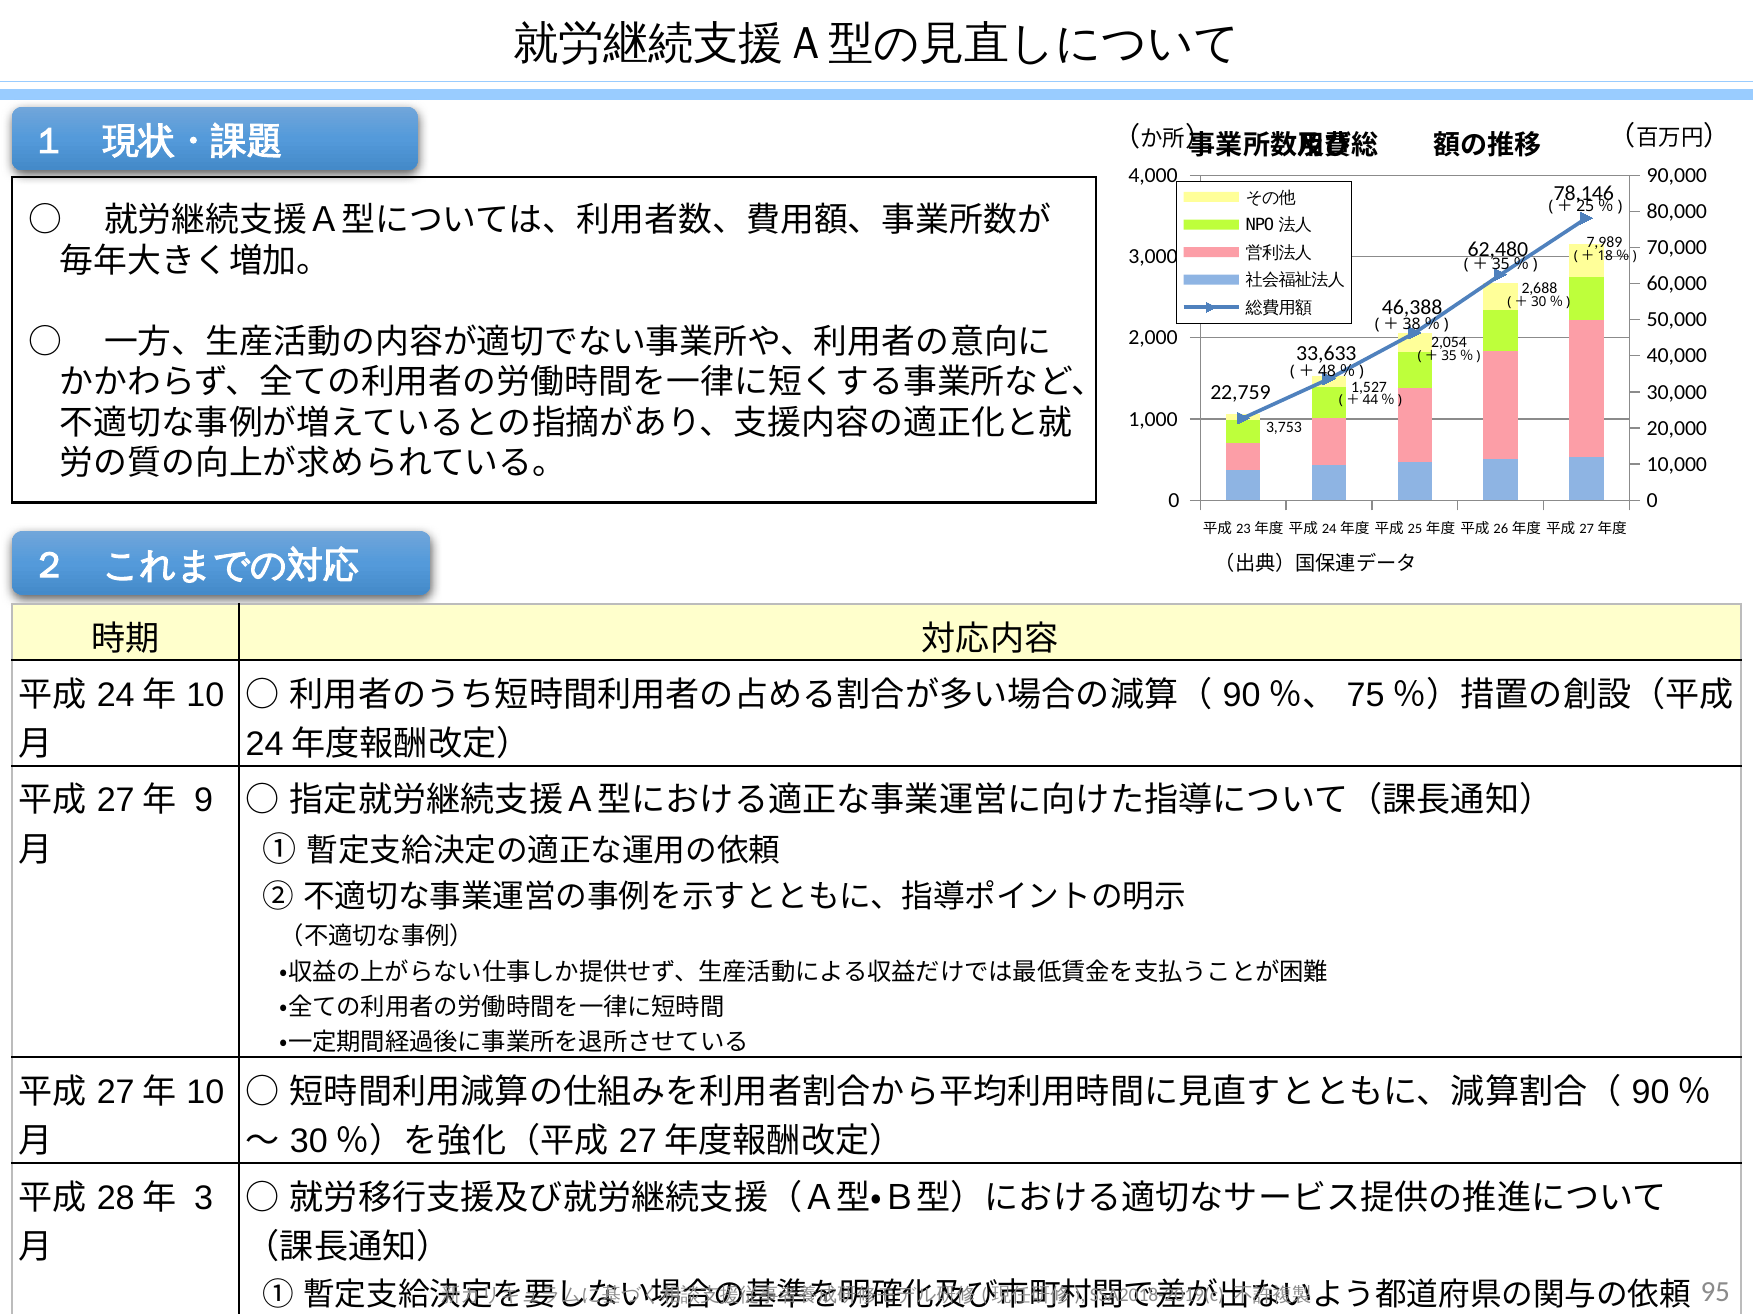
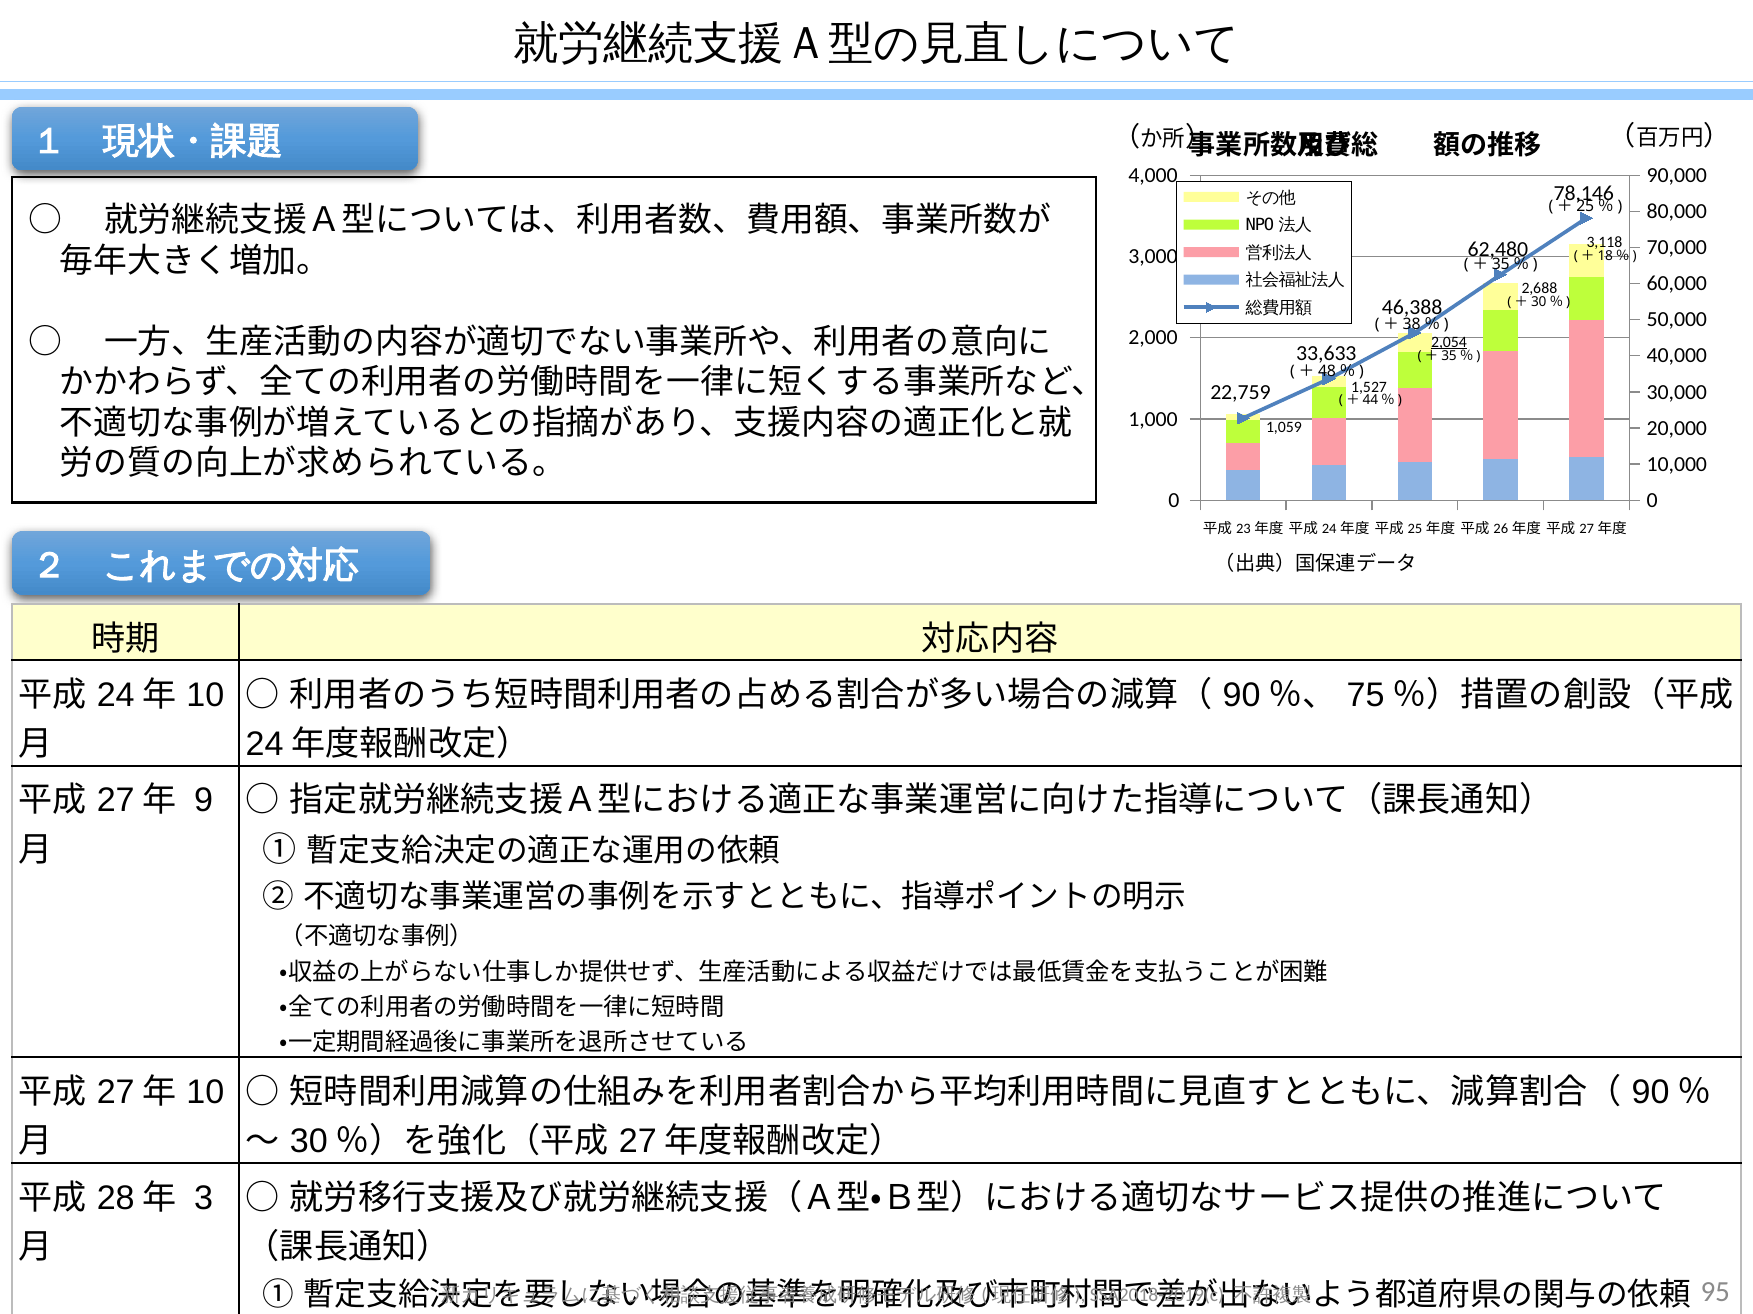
7,989: 7,989 -> 3,118 (1604, 242)
2,054 underline: none -> present (1449, 342)
3,753: 3,753 -> 1,059 (1284, 427)
